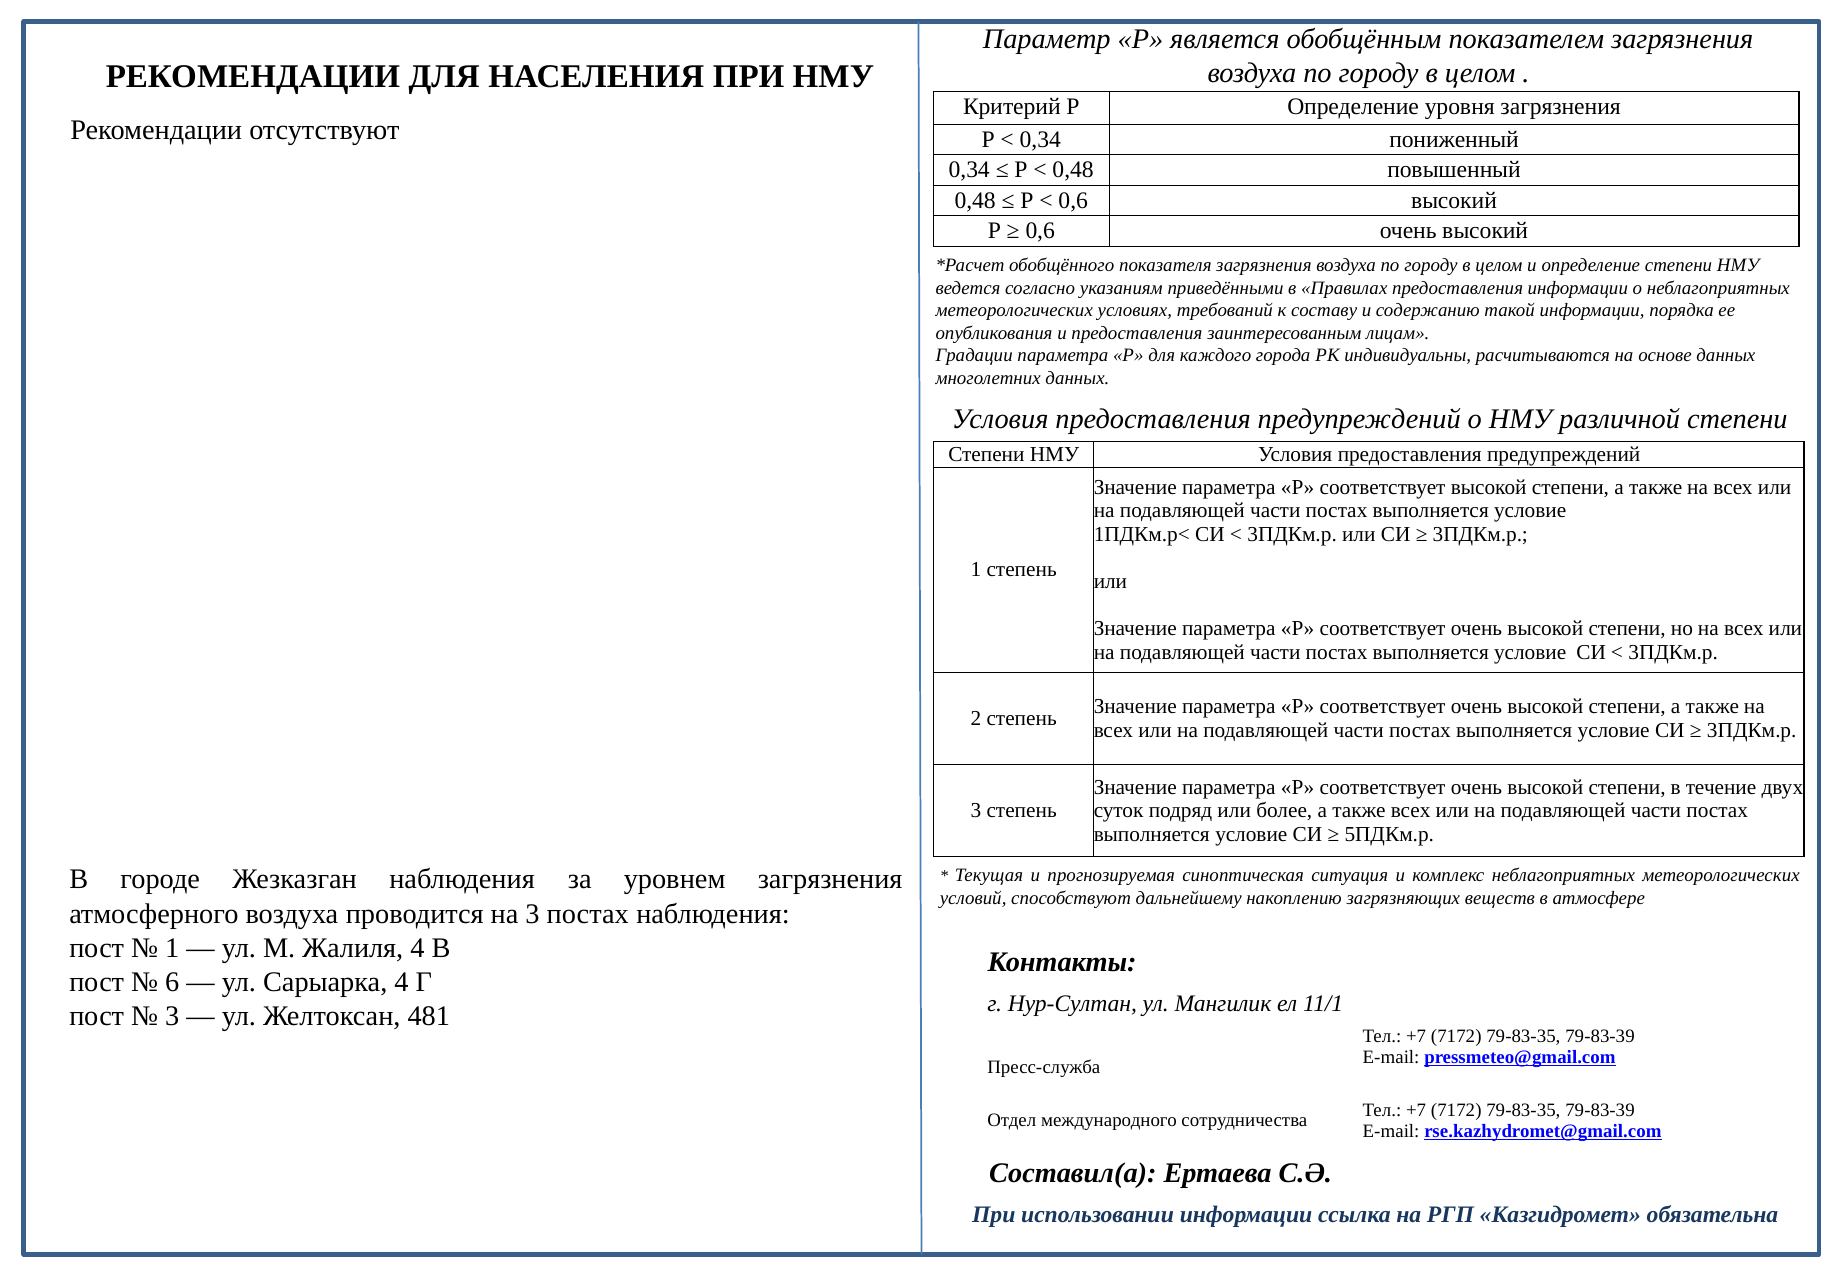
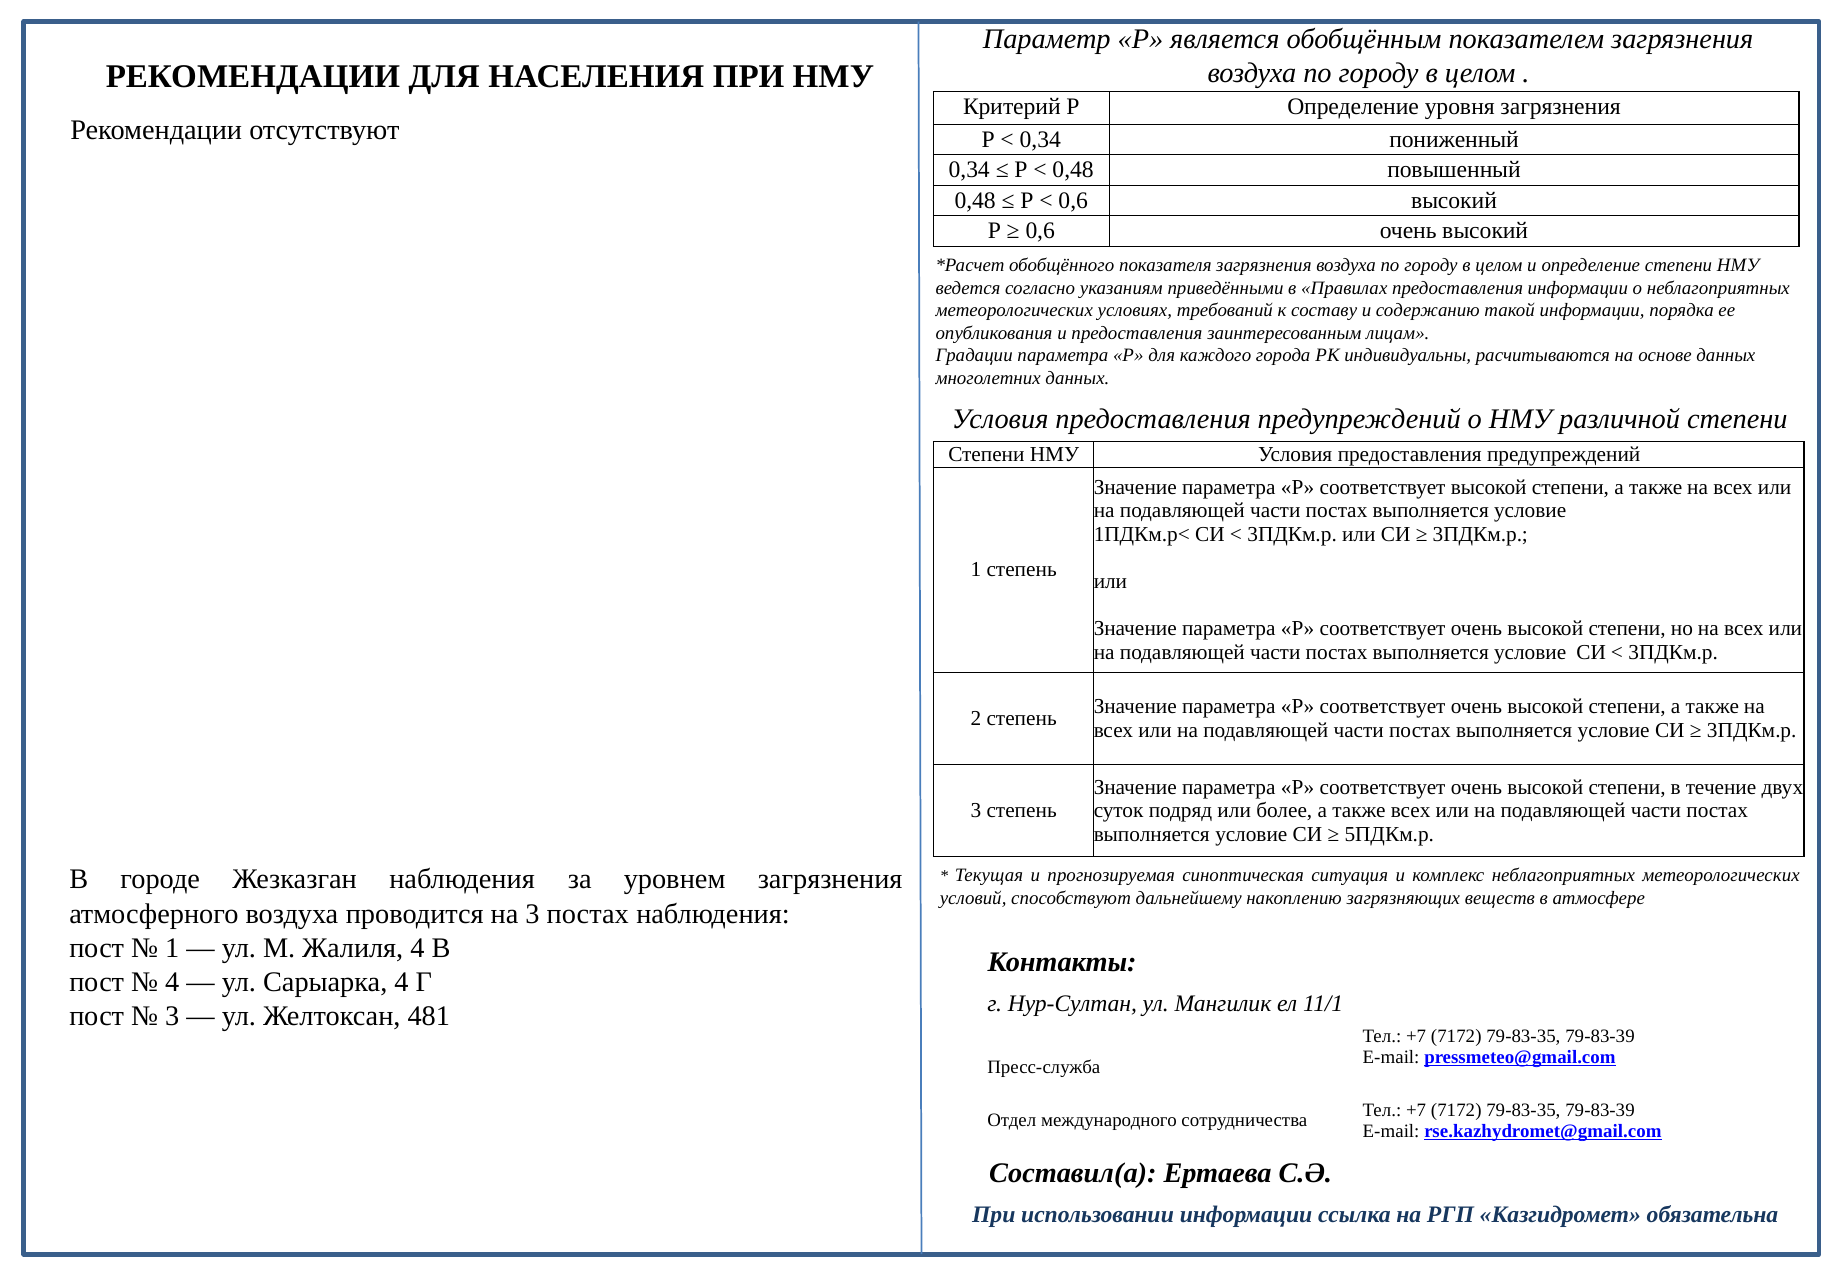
6: 6 -> 4 (172, 982)
